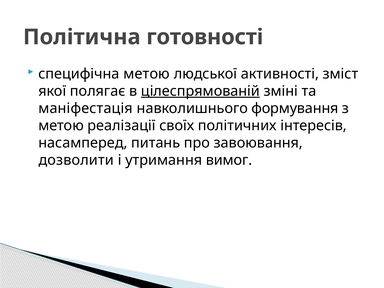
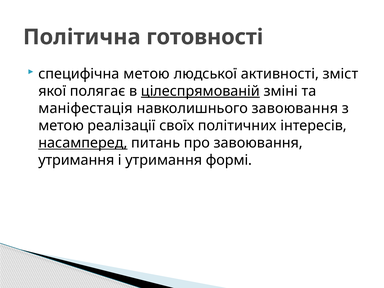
навколишнього формування: формування -> завоювання (295, 108)
насамперед underline: none -> present (83, 143)
дозволити: дозволити -> утримання (76, 160)
вимог: вимог -> формі (229, 160)
